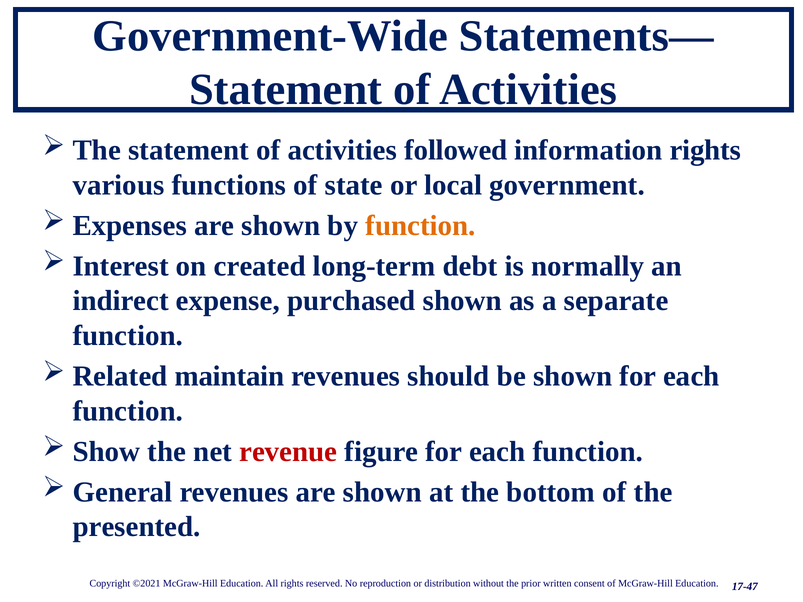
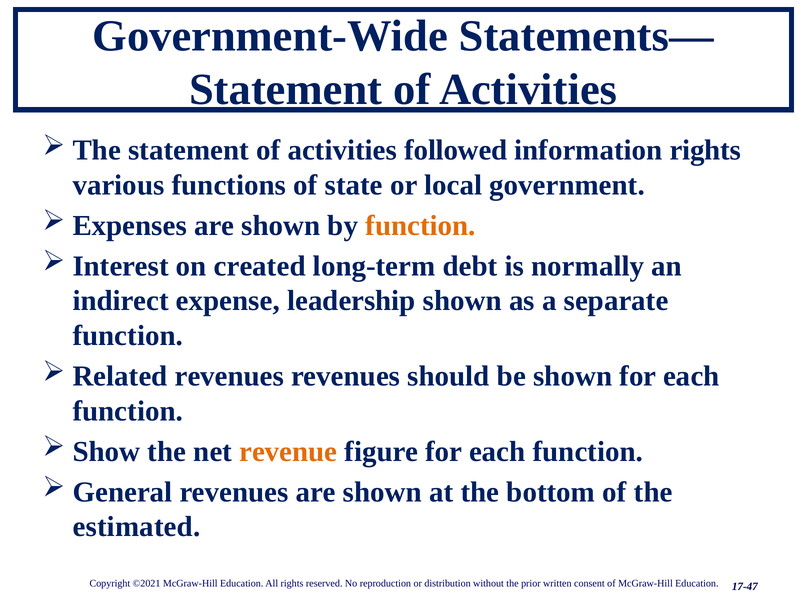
purchased: purchased -> leadership (351, 301)
maintain: maintain -> revenues (229, 376)
revenue colour: red -> orange (288, 452)
presented: presented -> estimated (136, 527)
